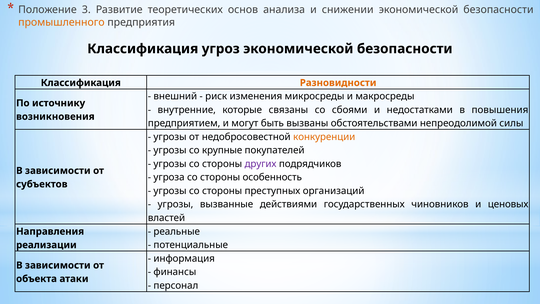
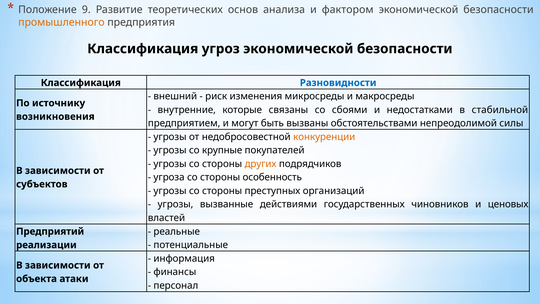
3: 3 -> 9 (86, 10)
снижении: снижении -> фактором (348, 10)
Разновидности colour: orange -> blue (338, 83)
повышения: повышения -> стабильной (500, 110)
других colour: purple -> orange (261, 164)
Направления: Направления -> Предприятий (50, 231)
